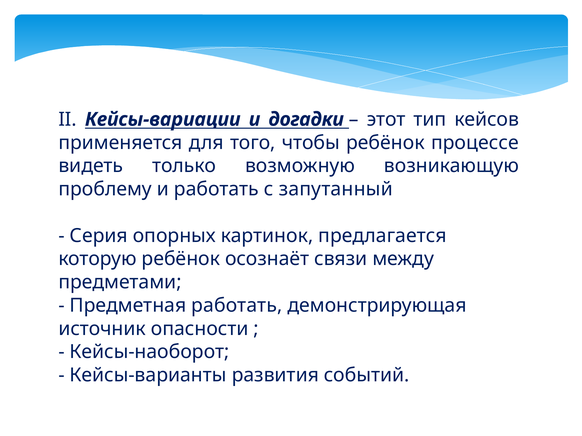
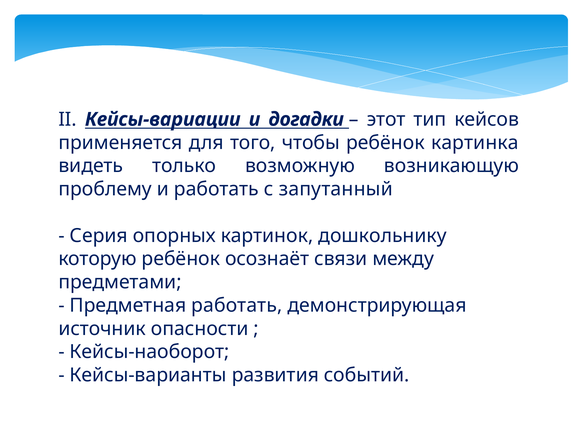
процессе: процессе -> картинка (475, 143)
предлагается: предлагается -> дошкольнику (382, 236)
